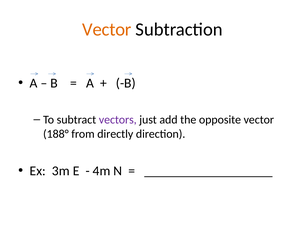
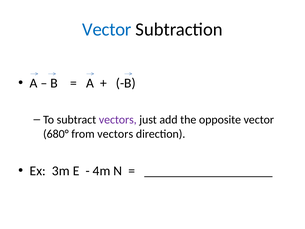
Vector colour: orange -> blue (107, 30)
188°: 188° -> 680° (56, 134)
from directly: directly -> vectors (115, 134)
